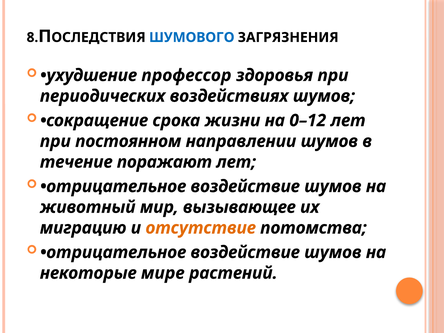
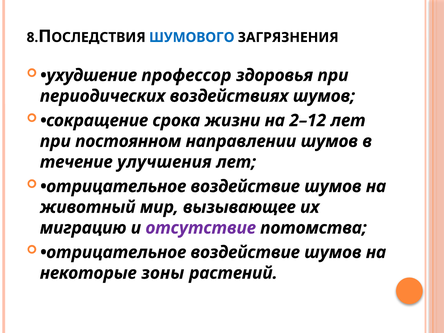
0–12: 0–12 -> 2–12 (308, 121)
поражают: поражают -> улучшения (164, 162)
отсутствие colour: orange -> purple (201, 228)
мире: мире -> зоны (163, 273)
